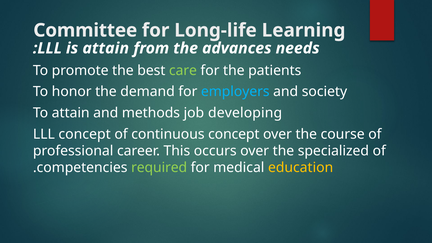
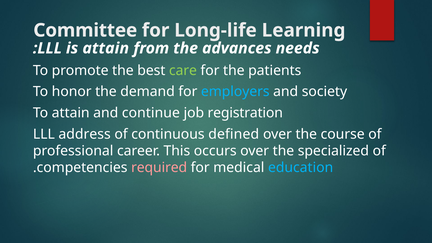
methods: methods -> continue (151, 113)
developing: developing -> registration (245, 113)
LLL concept: concept -> address (85, 134)
continuous concept: concept -> defined (234, 134)
required colour: light green -> pink (159, 168)
education colour: yellow -> light blue (301, 168)
